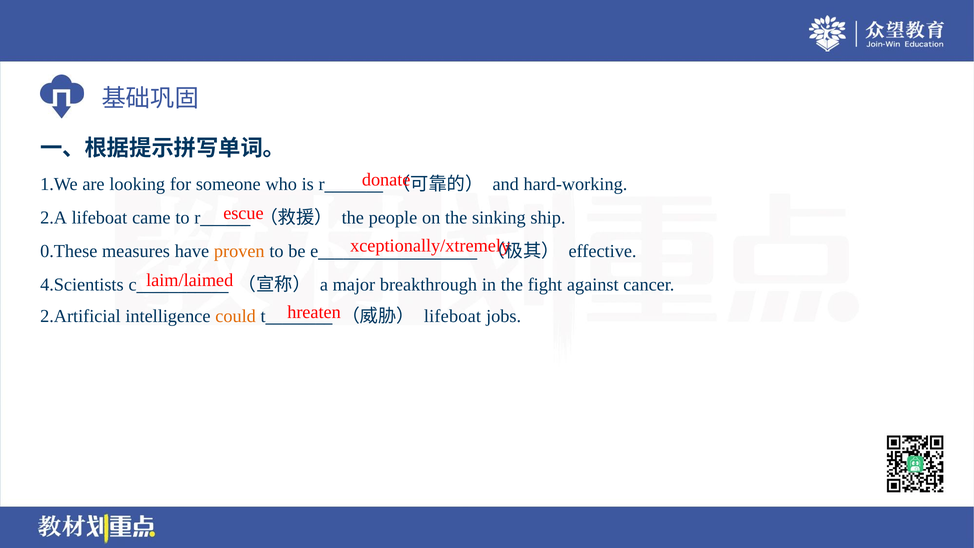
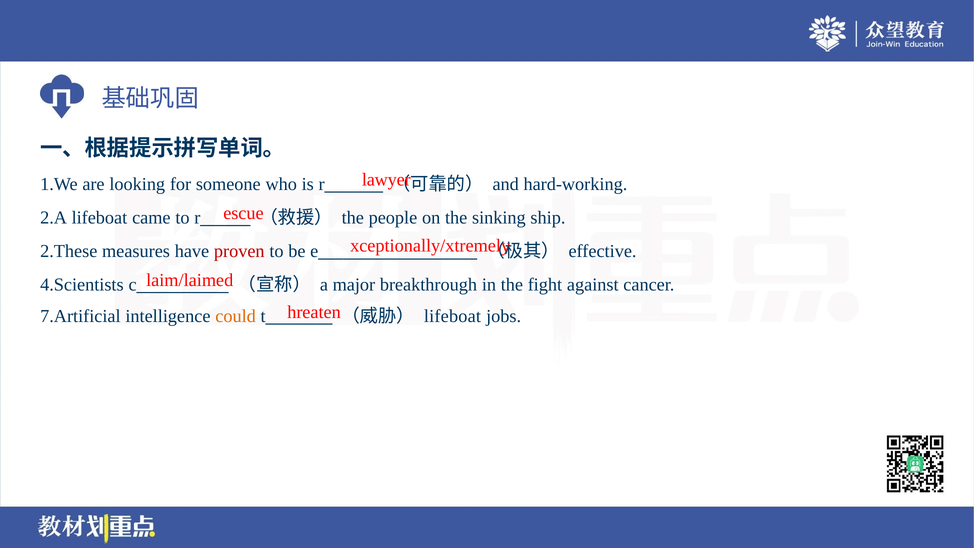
donate: donate -> lawyer (386, 180)
0.These: 0.These -> 2.These (69, 251)
proven colour: orange -> red (239, 251)
2.Artificial: 2.Artificial -> 7.Artificial (80, 316)
